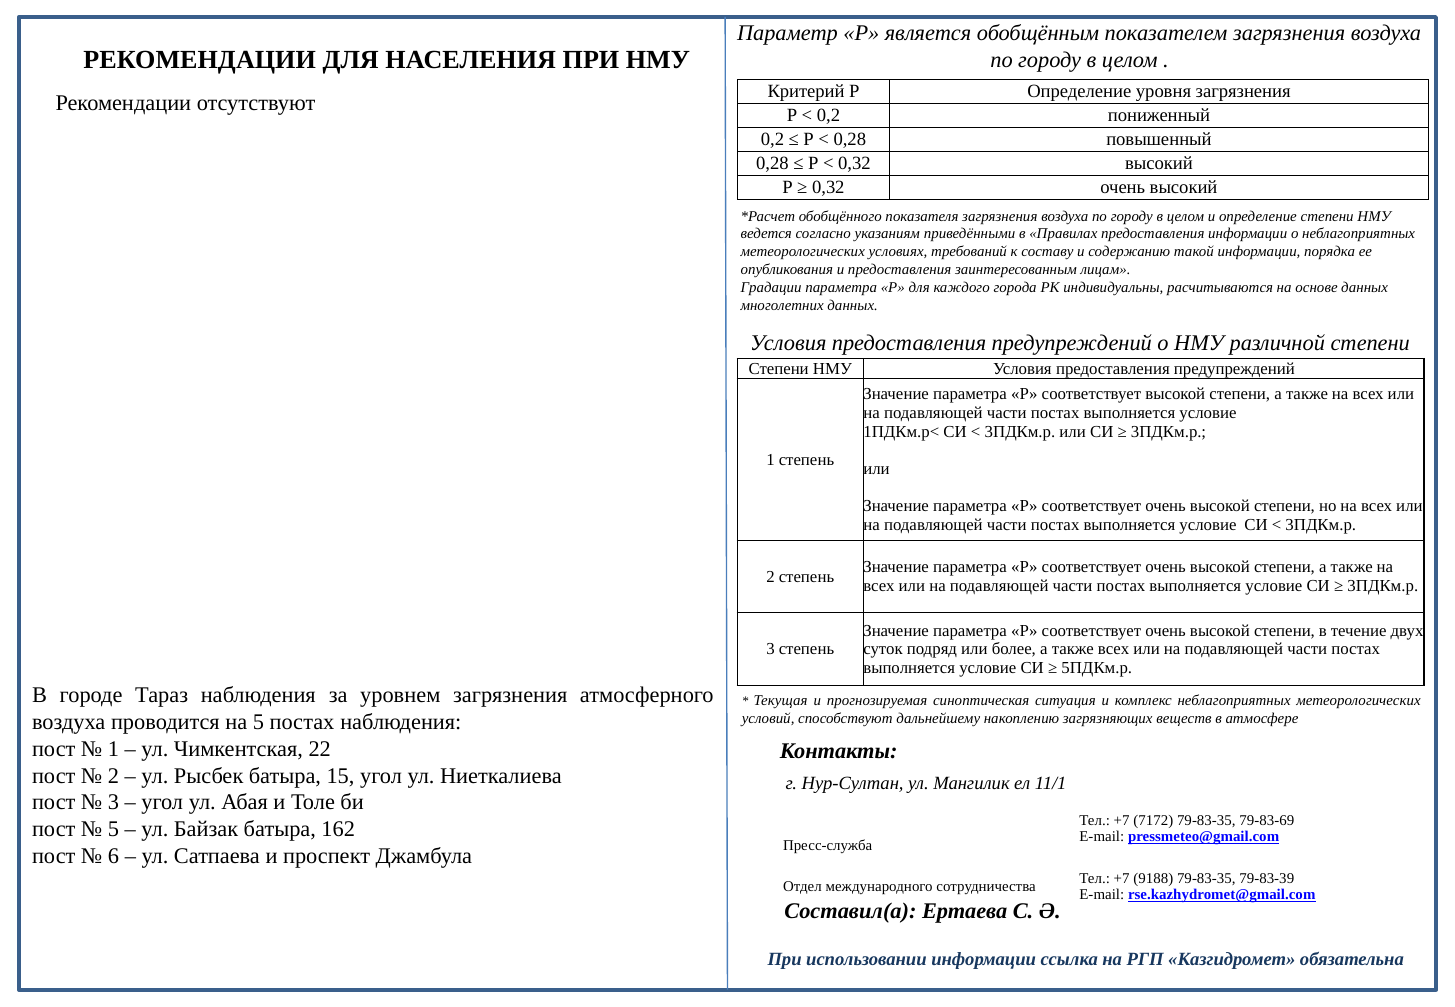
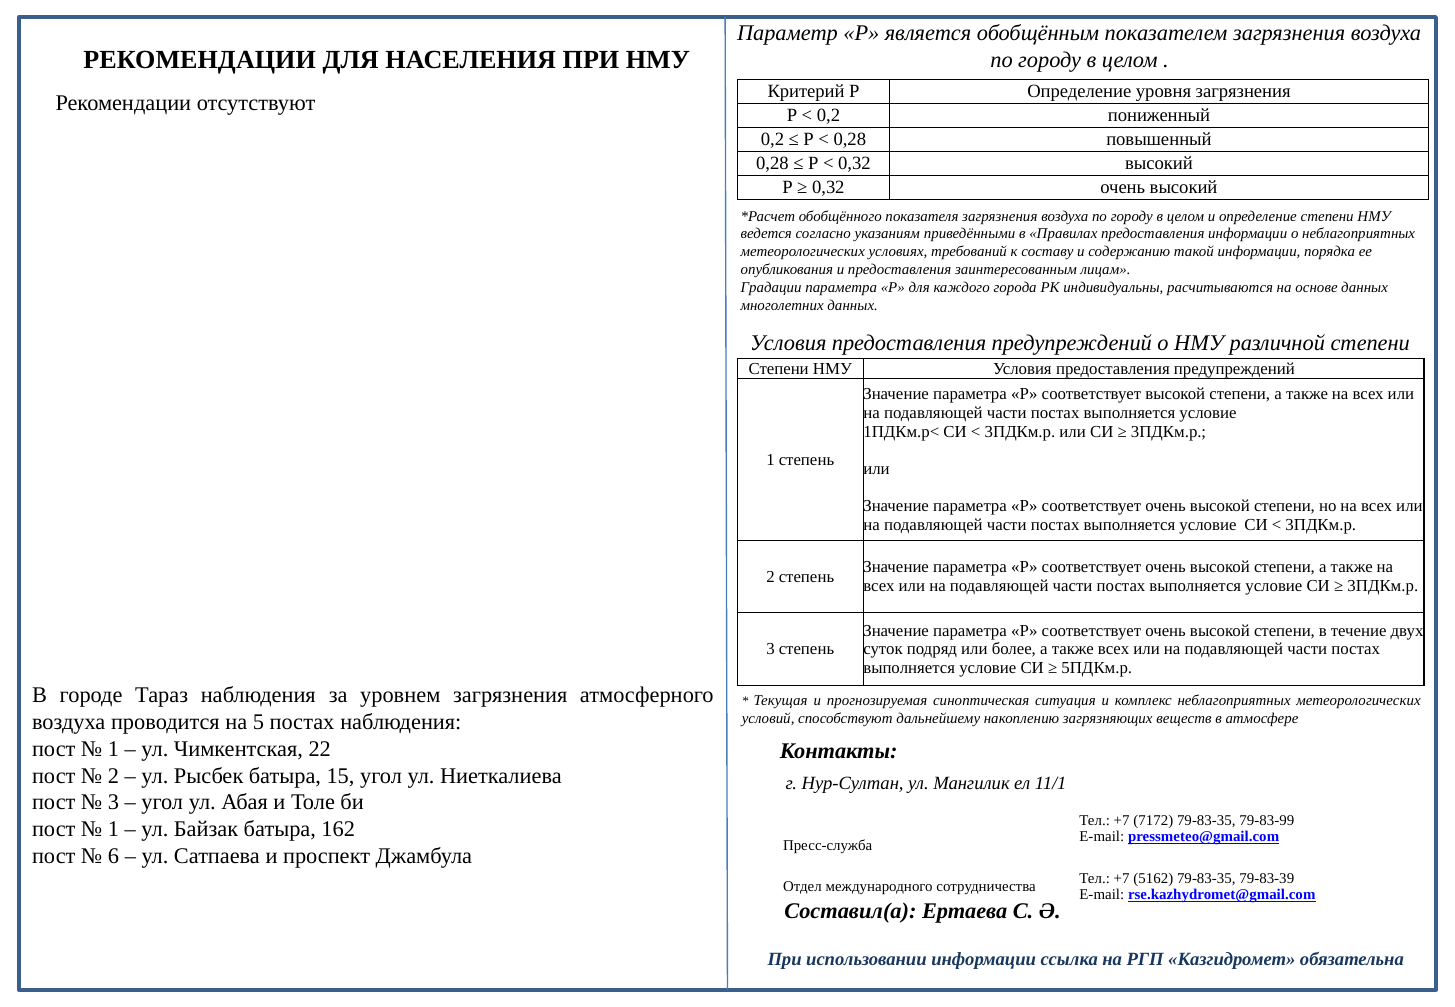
79-83-69: 79-83-69 -> 79-83-99 (1267, 821)
5: 5 -> 1 (113, 830)
9188: 9188 -> 5162 (1153, 879)
